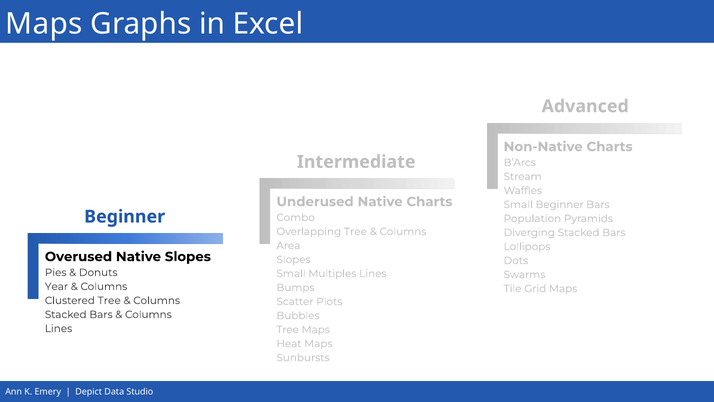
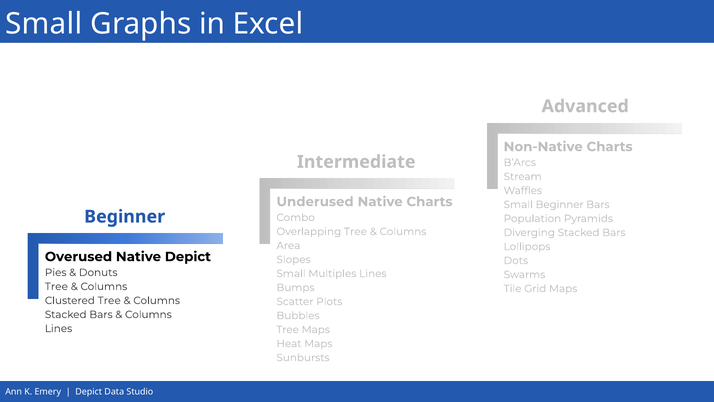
Maps: Maps -> Small (44, 24)
Native Slopes: Slopes -> Depict (188, 256)
Year: Year -> Tree (56, 286)
